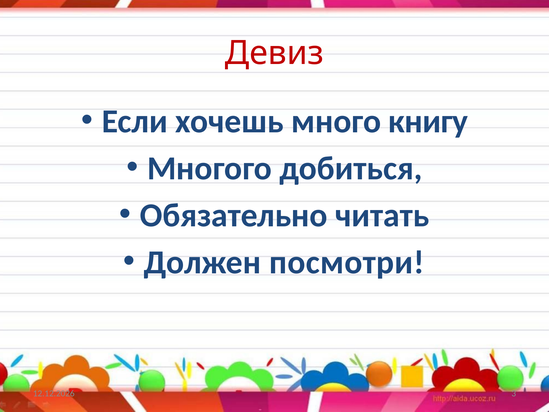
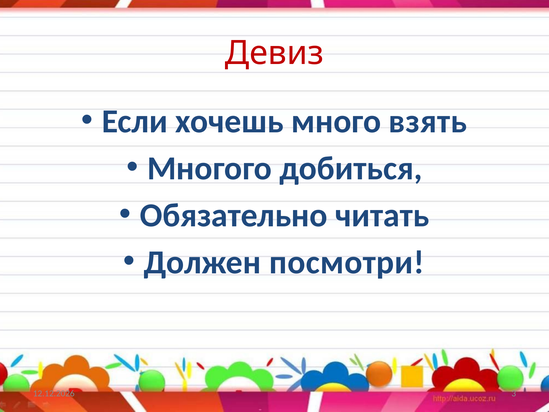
книгу: книгу -> взять (428, 121)
